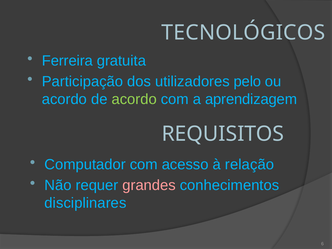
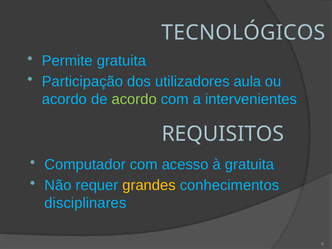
Ferreira: Ferreira -> Permite (67, 61)
pelo: pelo -> aula (247, 81)
aprendizagem: aprendizagem -> intervenientes (251, 99)
à relação: relação -> gratuita (250, 165)
grandes colour: pink -> yellow (149, 185)
